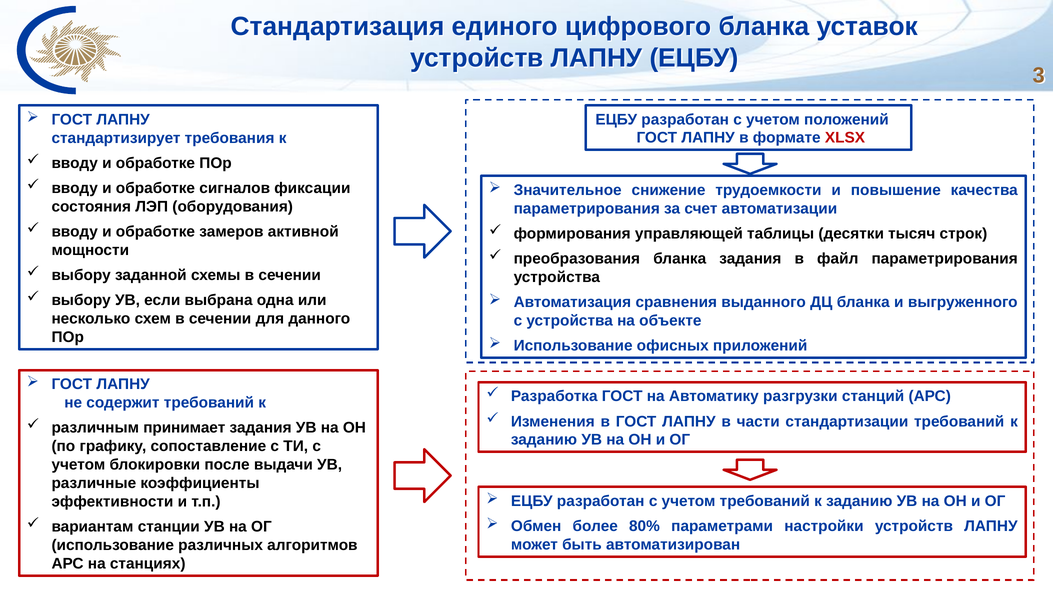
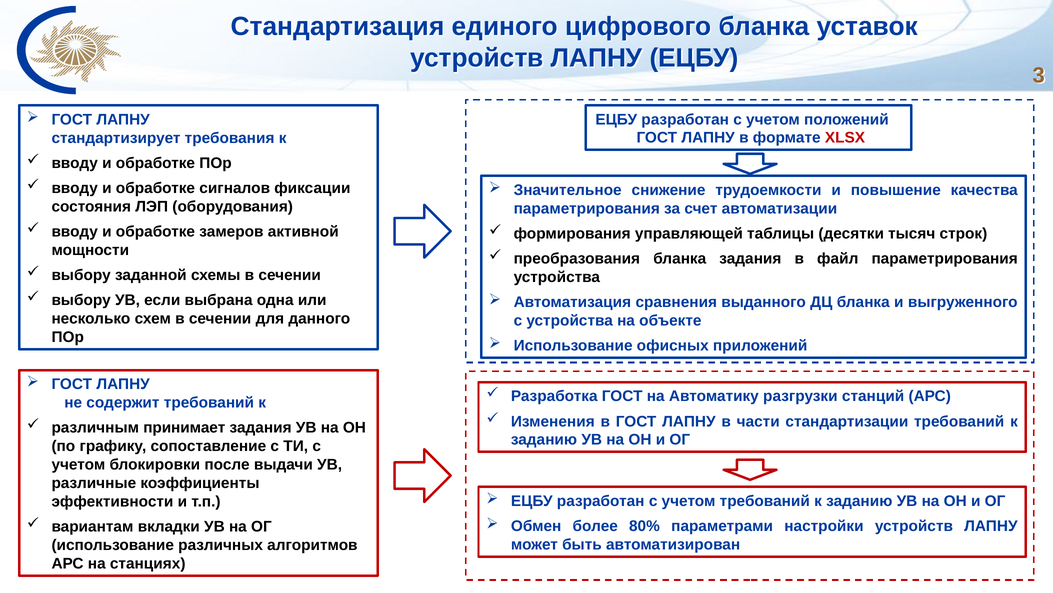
станции: станции -> вкладки (169, 526)
